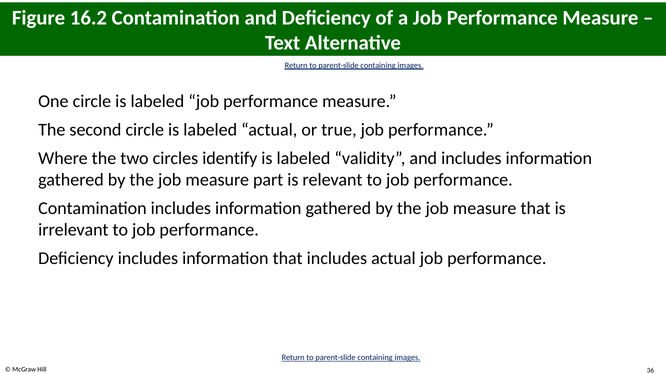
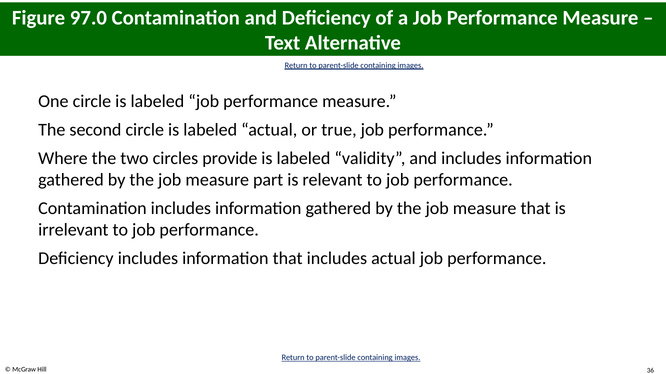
16.2: 16.2 -> 97.0 (88, 18)
identify: identify -> provide (230, 158)
